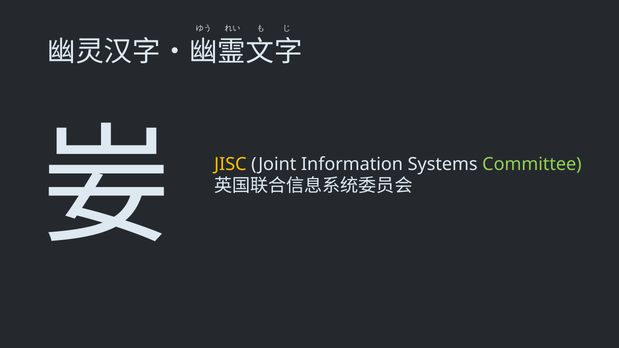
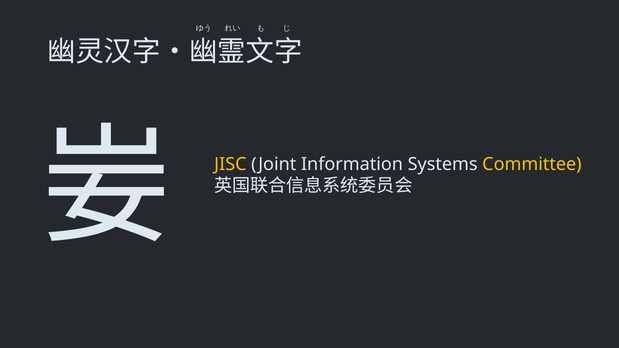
Committee colour: light green -> yellow (532, 164)
